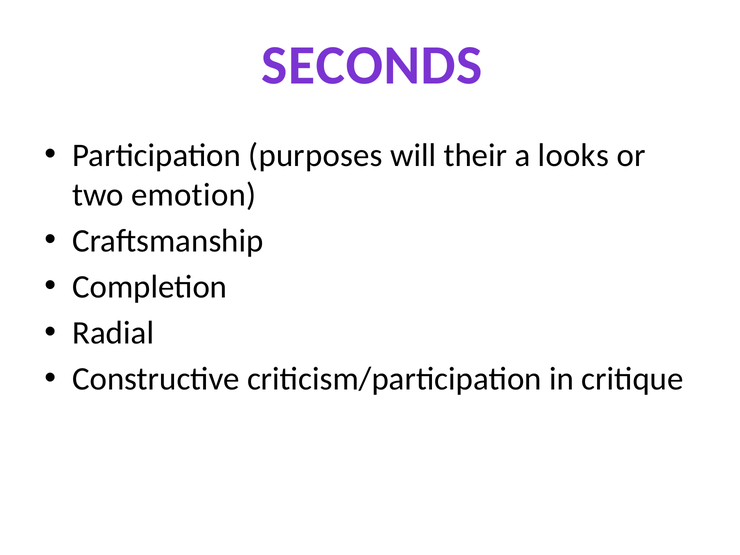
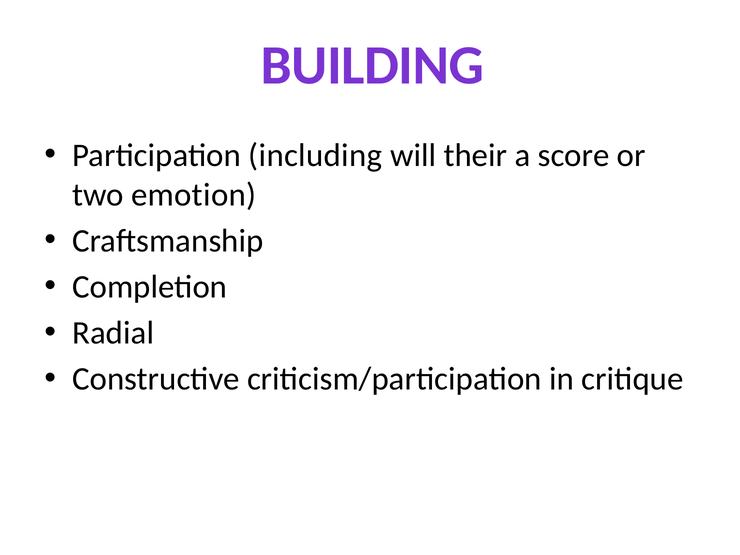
SECONDS: SECONDS -> BUILDING (372, 66)
purposes: purposes -> including (315, 155)
looks: looks -> score (574, 155)
